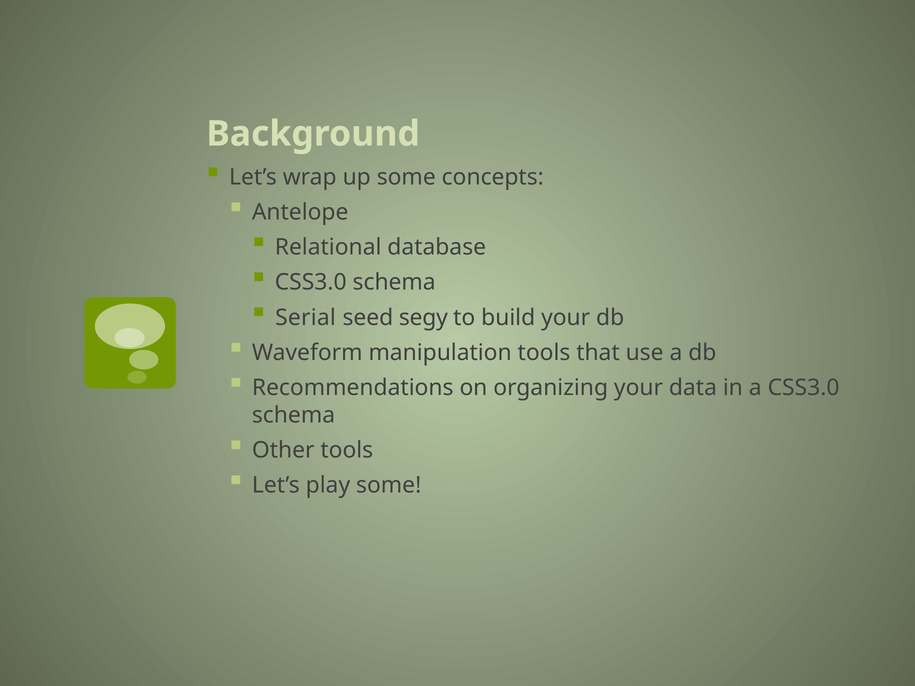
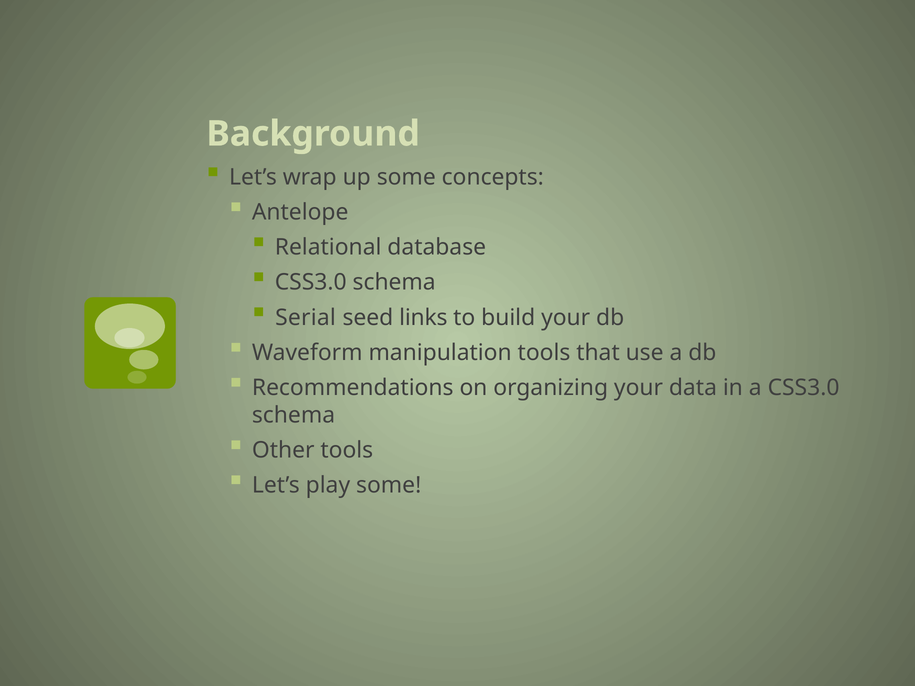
segy: segy -> links (423, 318)
